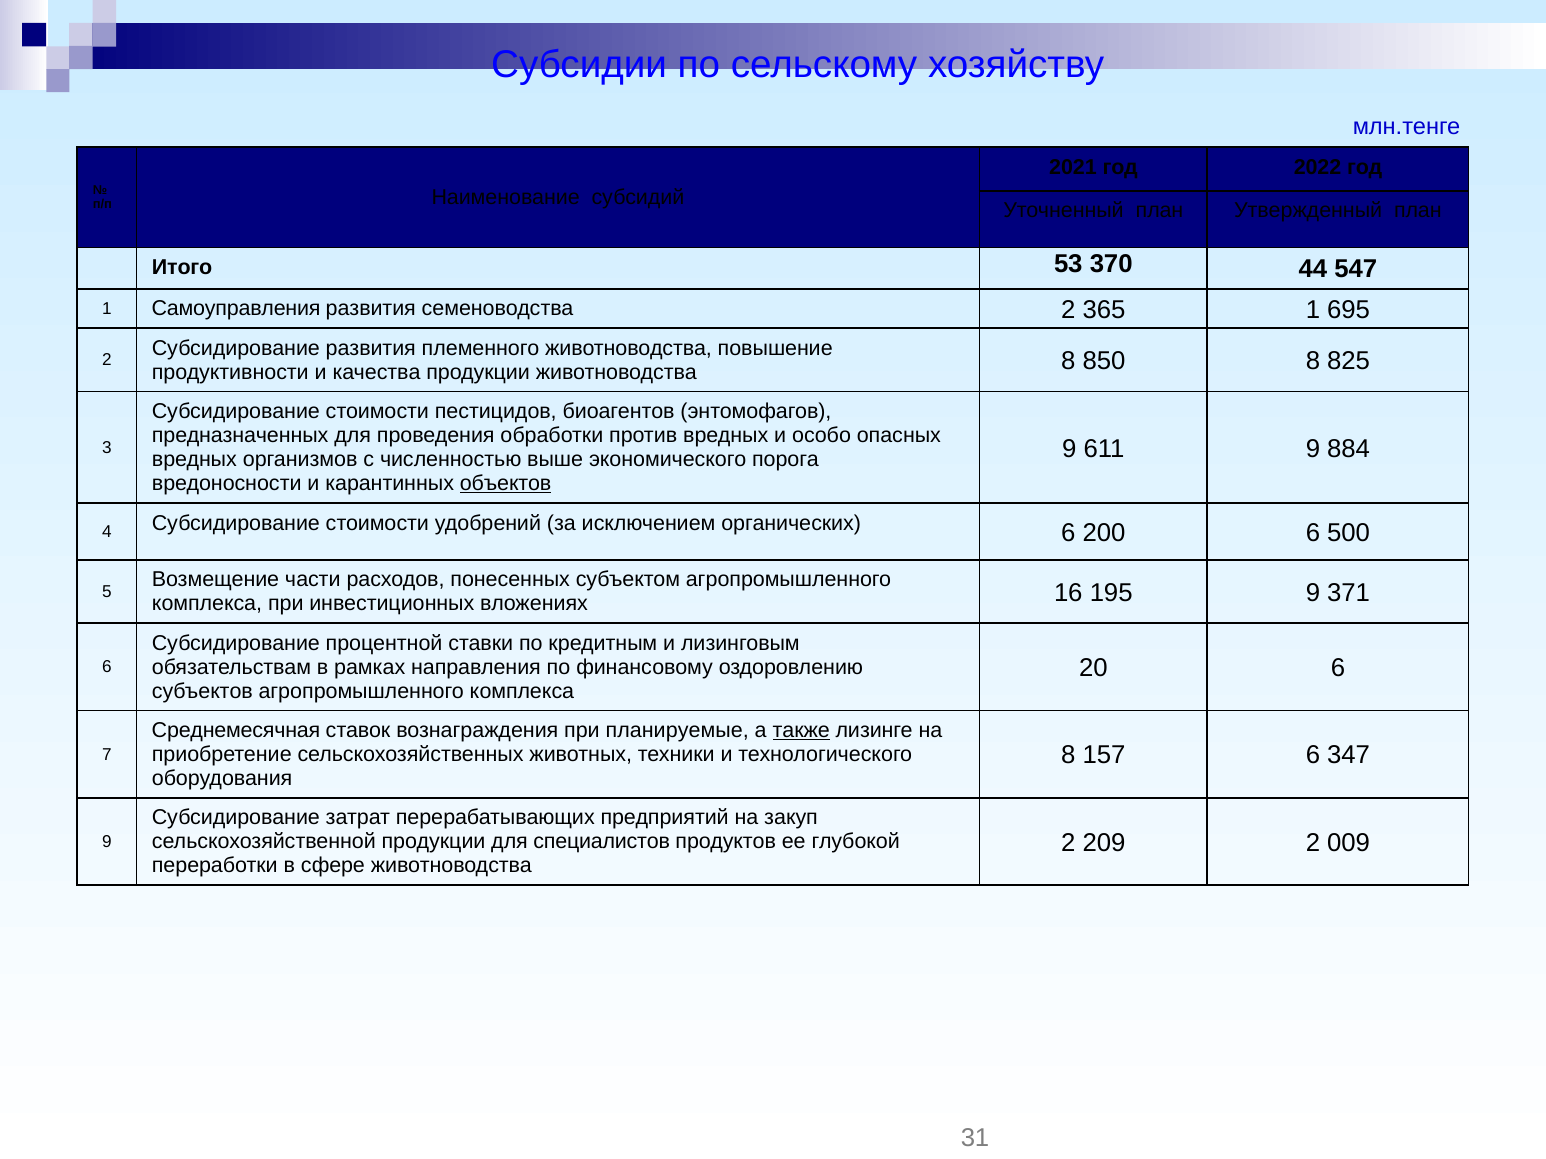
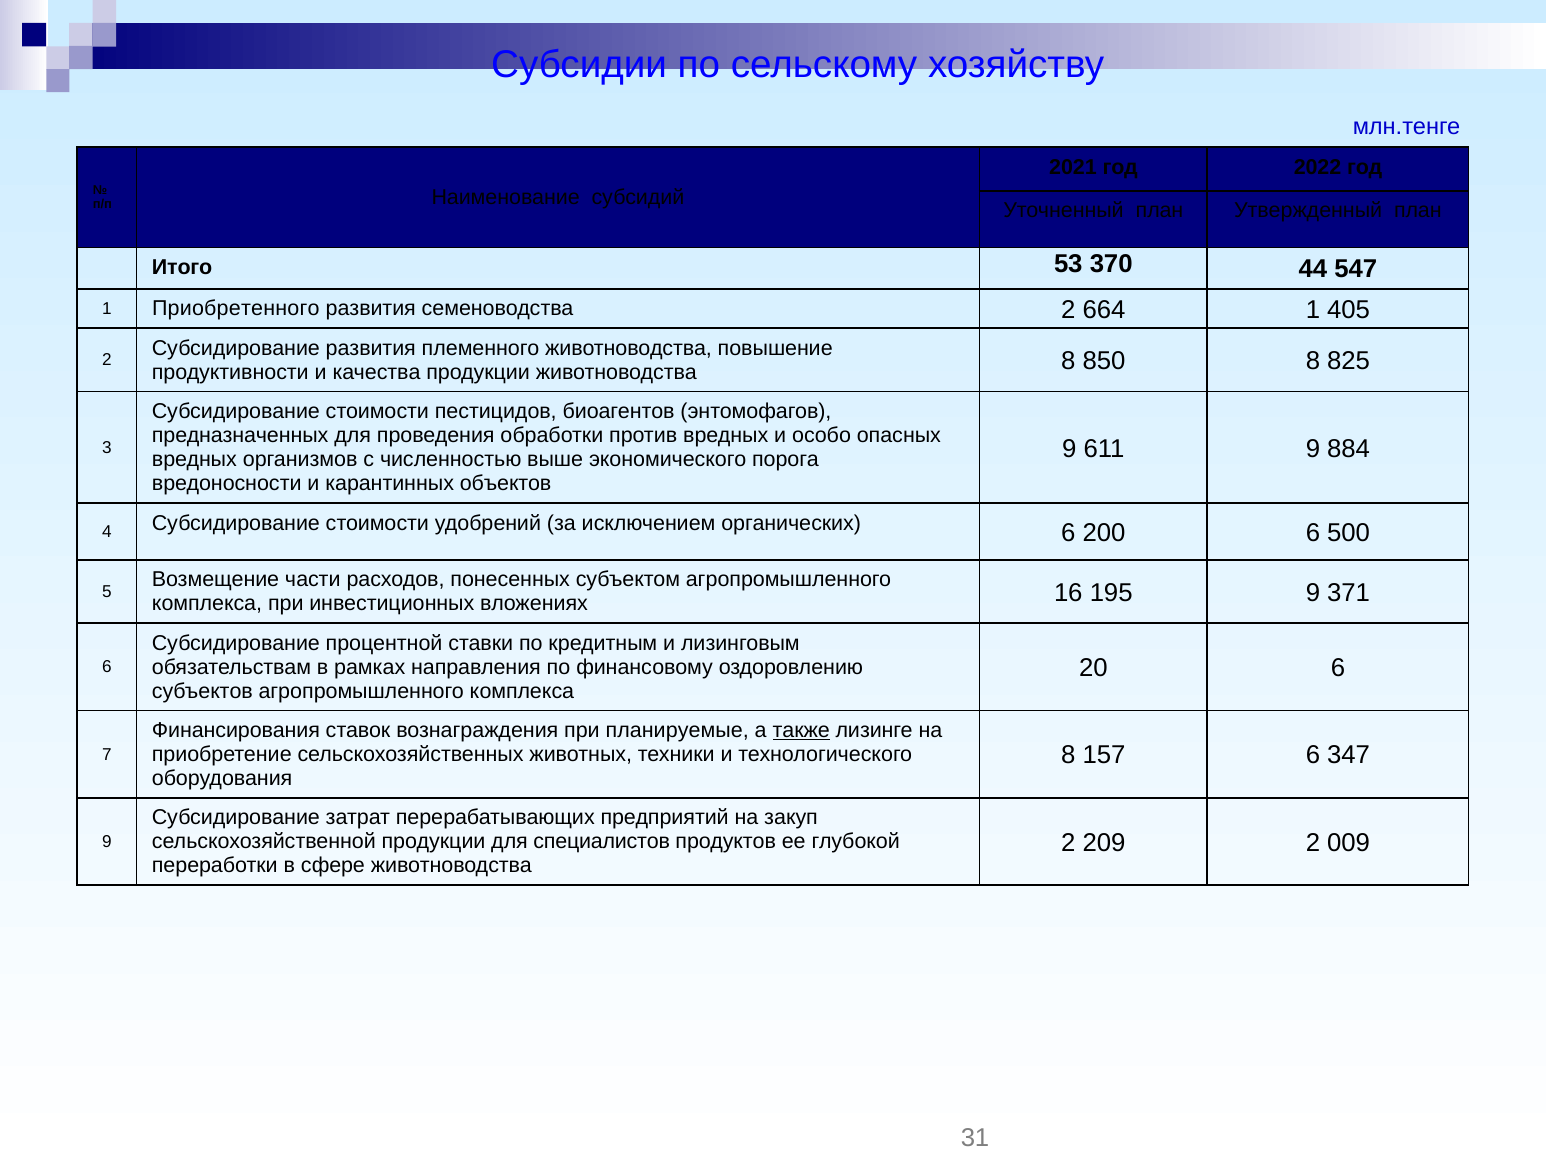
Самоуправления: Самоуправления -> Приобретенного (236, 309)
365: 365 -> 664 (1104, 310)
695: 695 -> 405 (1349, 310)
объектов underline: present -> none (506, 484)
Среднемесячная: Среднемесячная -> Финансирования (236, 731)
